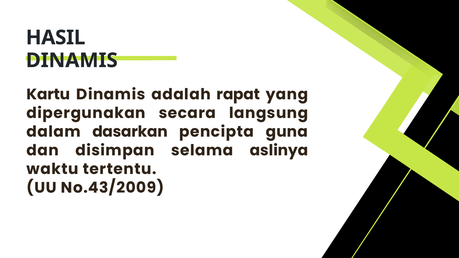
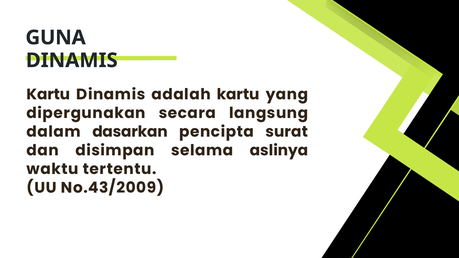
HASIL: HASIL -> GUNA (56, 38)
adalah rapat: rapat -> kartu (238, 95)
guna: guna -> surat (287, 132)
